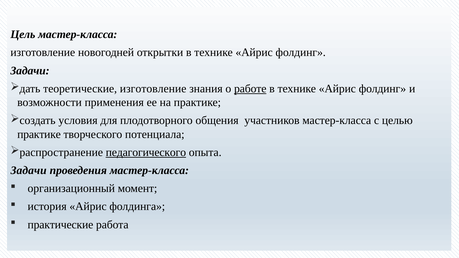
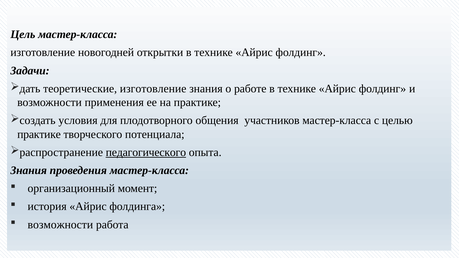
работе underline: present -> none (250, 89)
Задачи: Задачи -> Знания (29, 171)
практические: практические -> возможности (60, 225)
